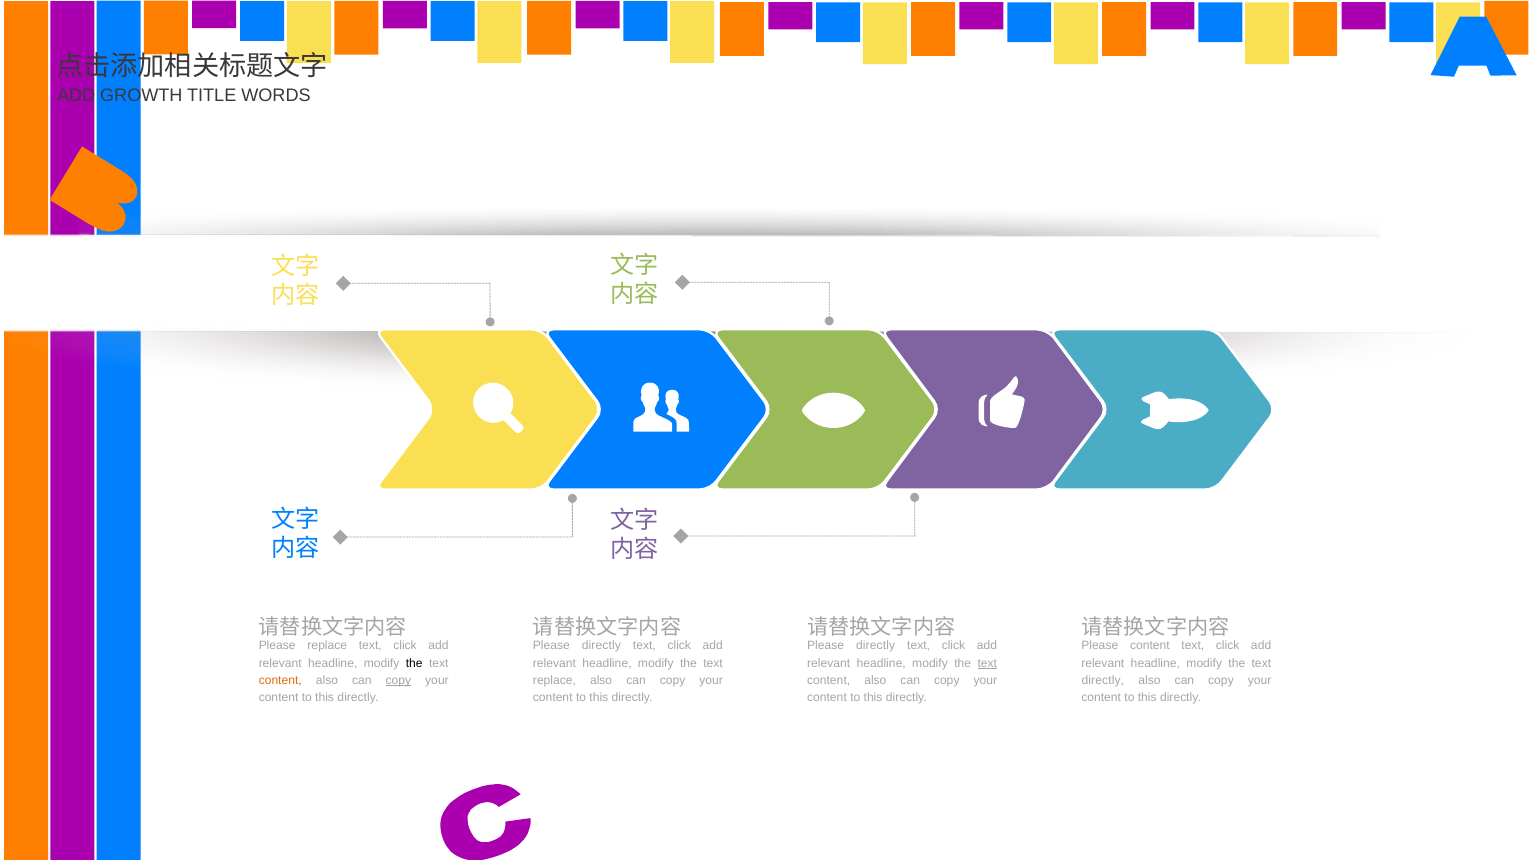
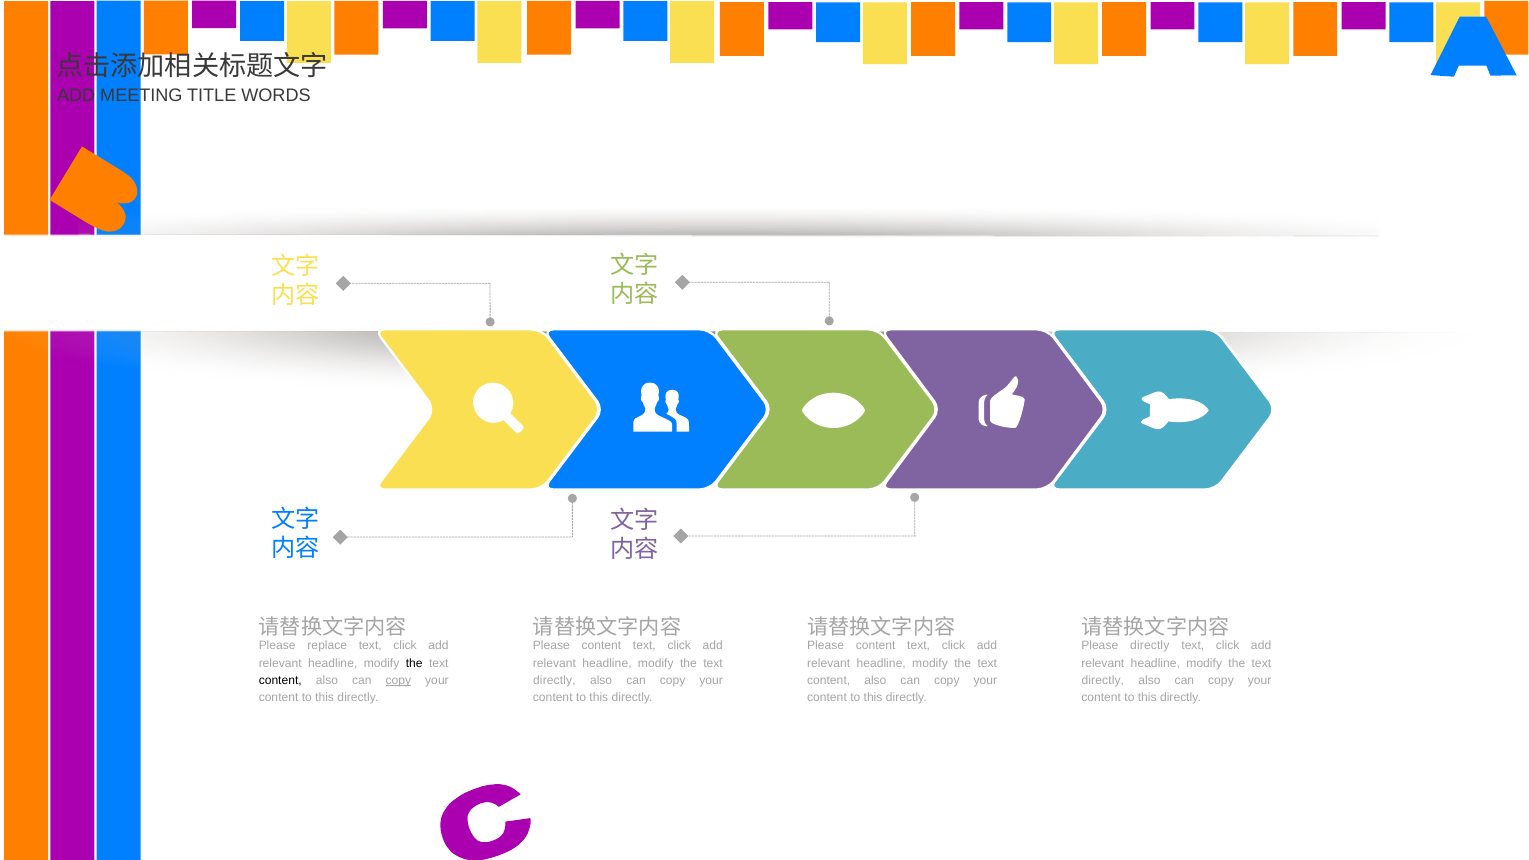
GROWTH: GROWTH -> MEETING (141, 96)
directly: directly -> content (601, 646)
directly: directly -> content (876, 646)
Please content: content -> directly (1150, 646)
text underline: present -> none (987, 663)
content colour: orange -> black (280, 681)
replace: replace -> directly (554, 681)
